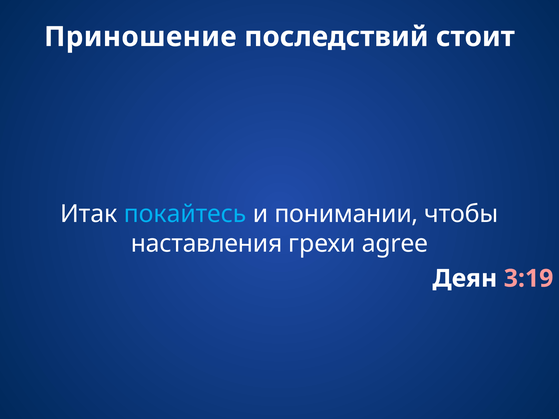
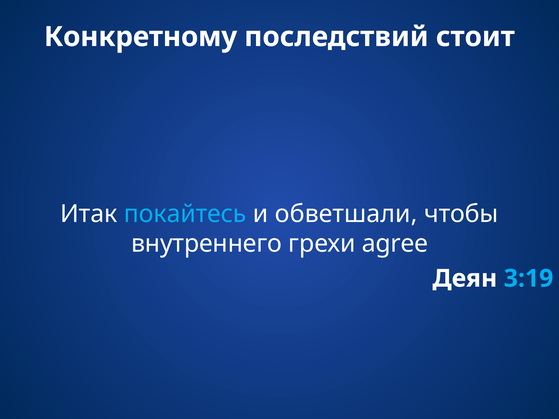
Приношение: Приношение -> Конкретному (141, 37)
понимании: понимании -> обветшали (346, 214)
наставления: наставления -> внутреннего (207, 244)
3:19 colour: pink -> light blue (529, 279)
